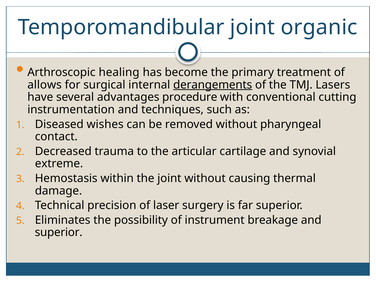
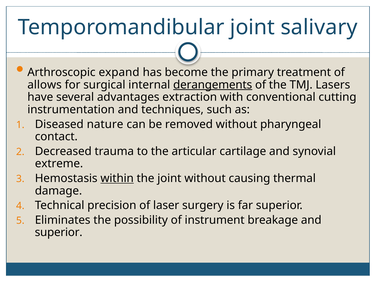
organic: organic -> salivary (319, 27)
healing: healing -> expand (119, 72)
procedure: procedure -> extraction (190, 97)
wishes: wishes -> nature (105, 124)
within underline: none -> present (117, 178)
